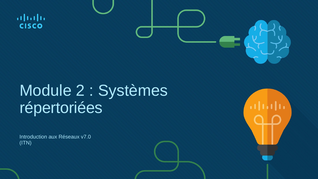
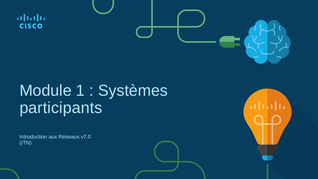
2: 2 -> 1 (80, 91)
répertoriées: répertoriées -> participants (61, 108)
